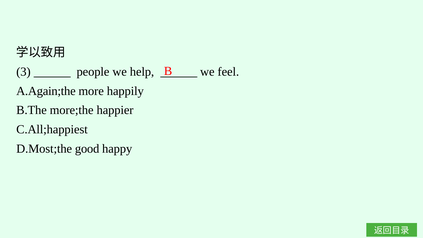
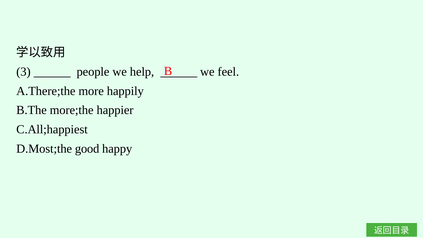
A.Again;the: A.Again;the -> A.There;the (46, 91)
